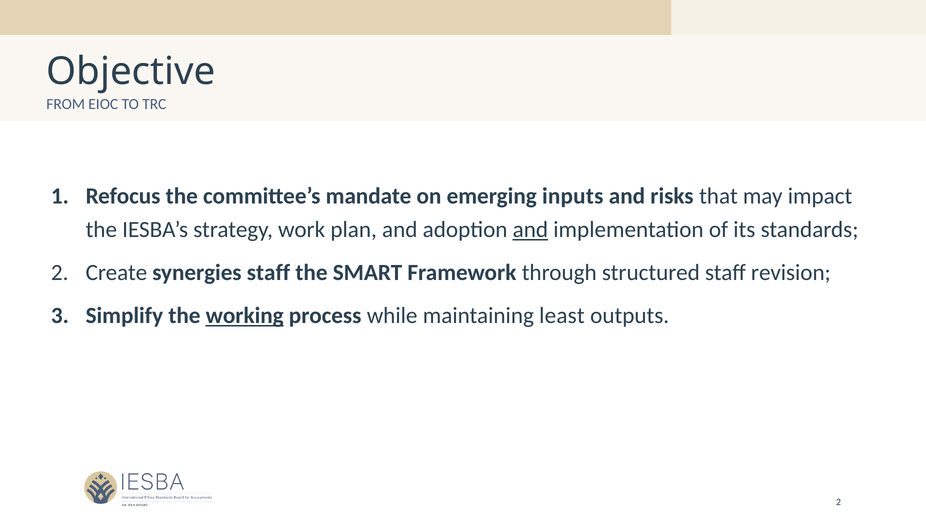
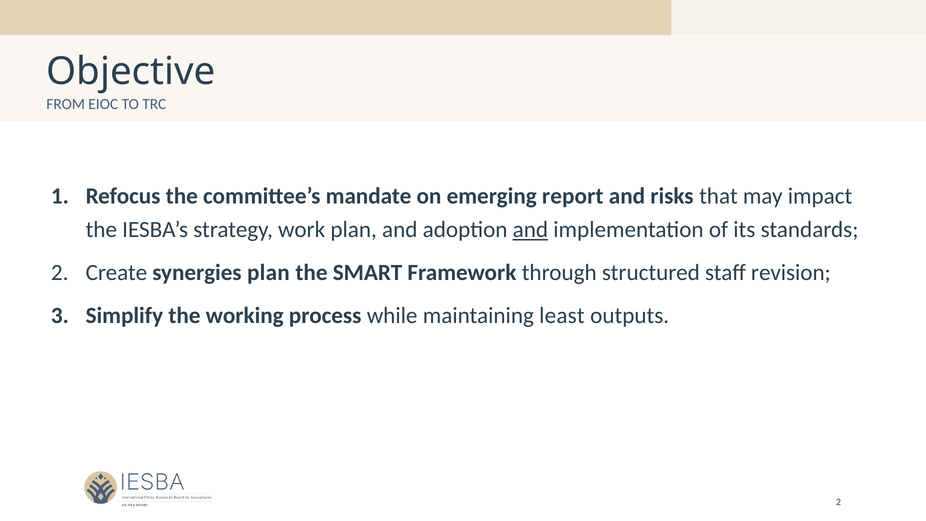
inputs: inputs -> report (573, 196)
synergies staff: staff -> plan (268, 273)
working underline: present -> none (245, 316)
